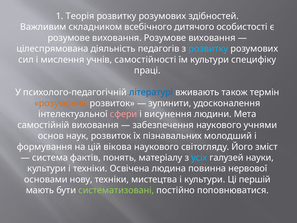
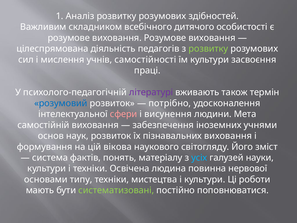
Теорія: Теорія -> Аналіз (80, 16)
розвитку colour: light blue -> light green (208, 49)
специфіку: специфіку -> засвоєння (254, 60)
літературі colour: blue -> purple (151, 92)
розумовий colour: orange -> blue (61, 103)
зупинити: зупинити -> потрібно (170, 103)
забезпечення наукового: наукового -> іноземних (219, 125)
пізнавальних молодший: молодший -> виховання (228, 136)
нову: нову -> типу (81, 179)
першій: першій -> роботи (255, 179)
